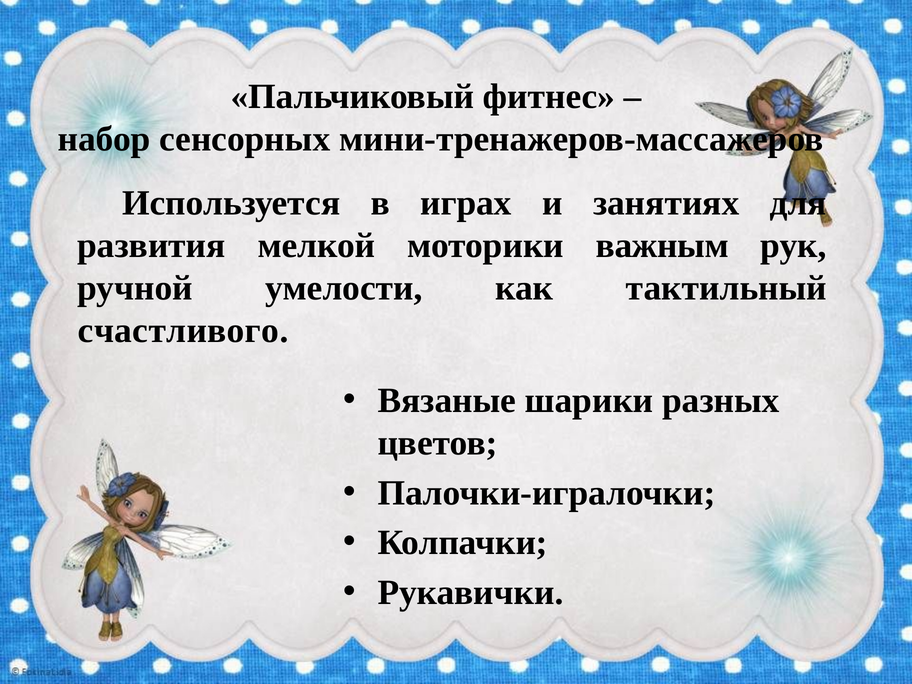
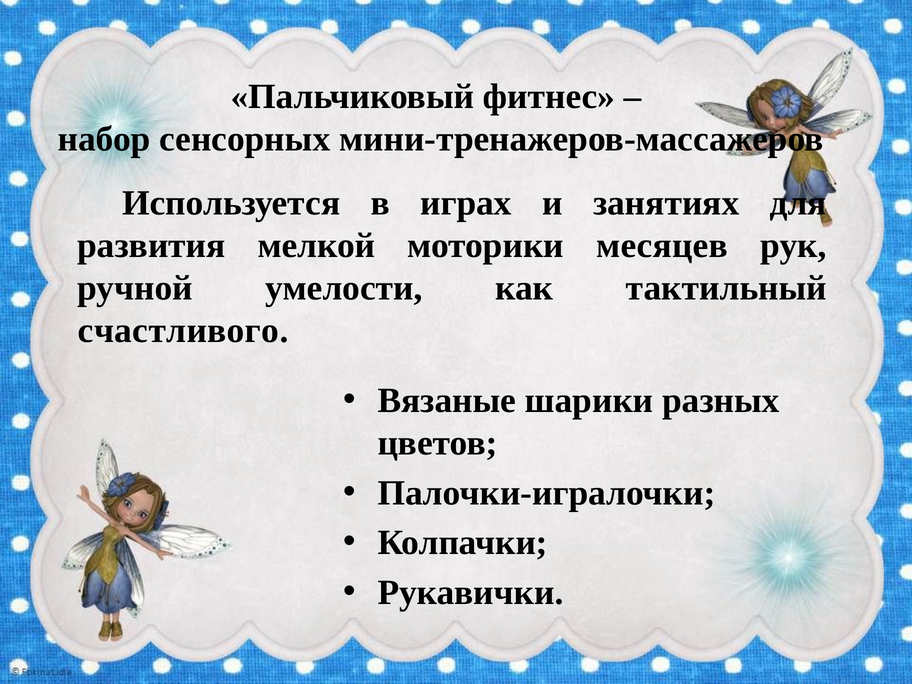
важным: важным -> месяцев (662, 246)
